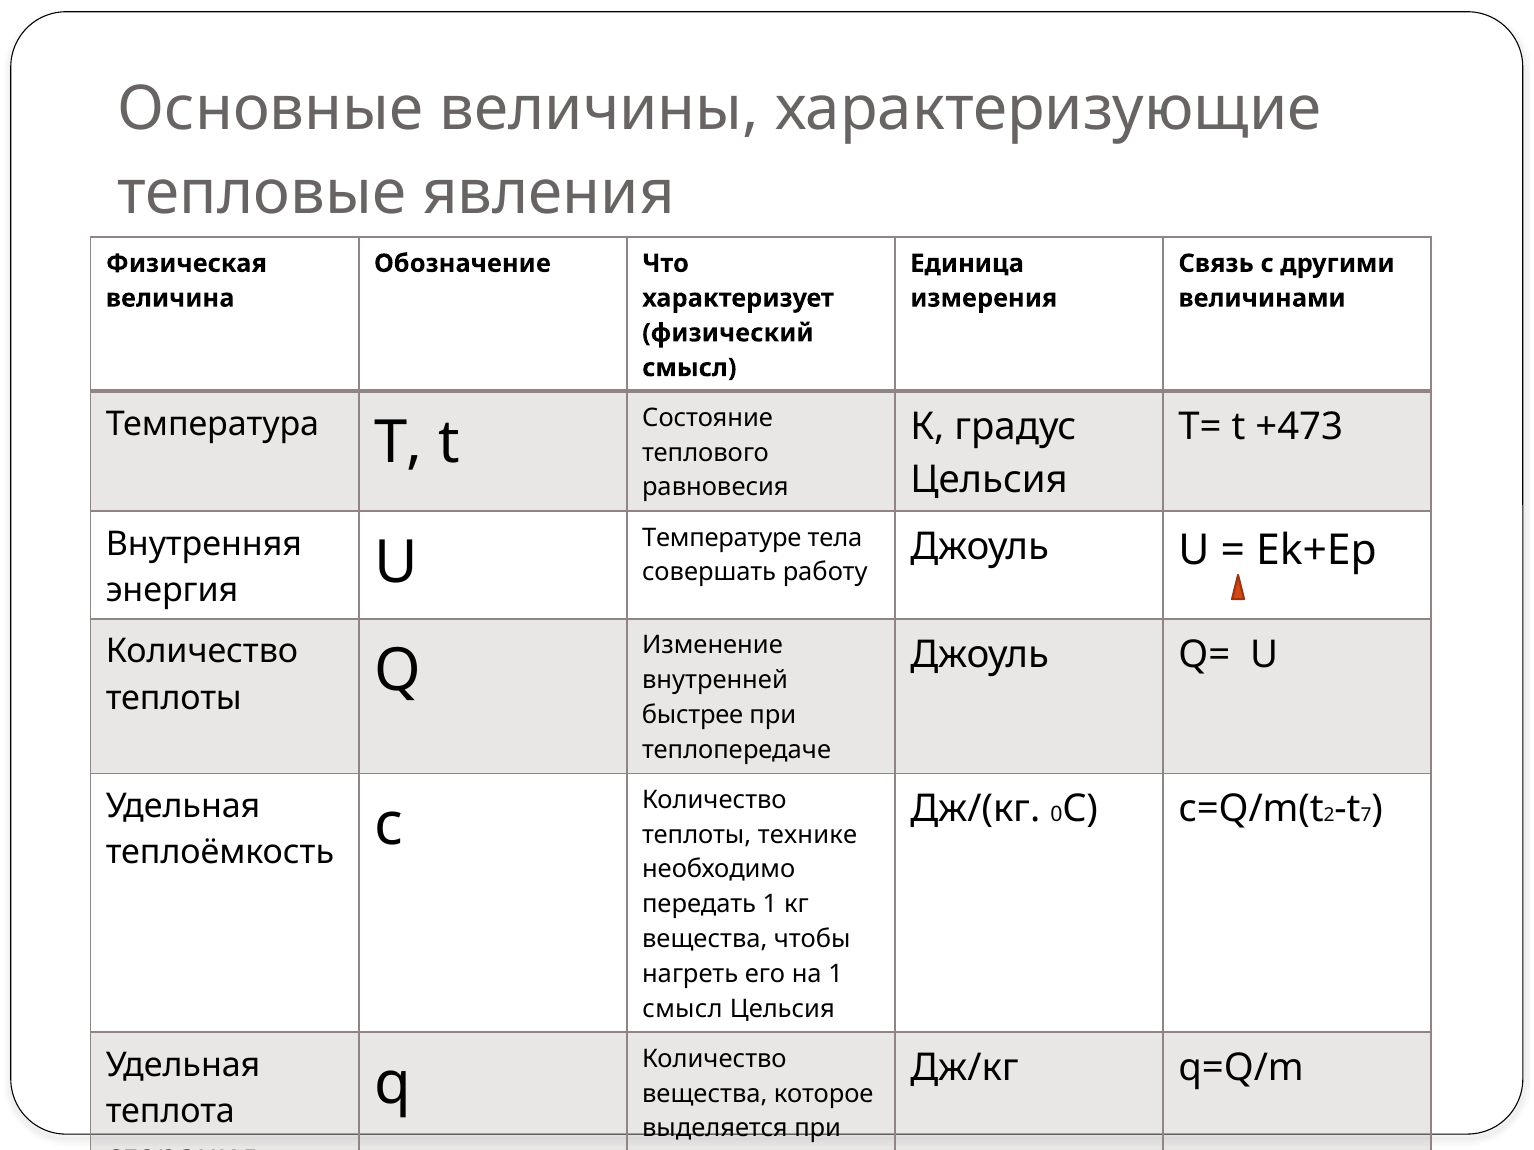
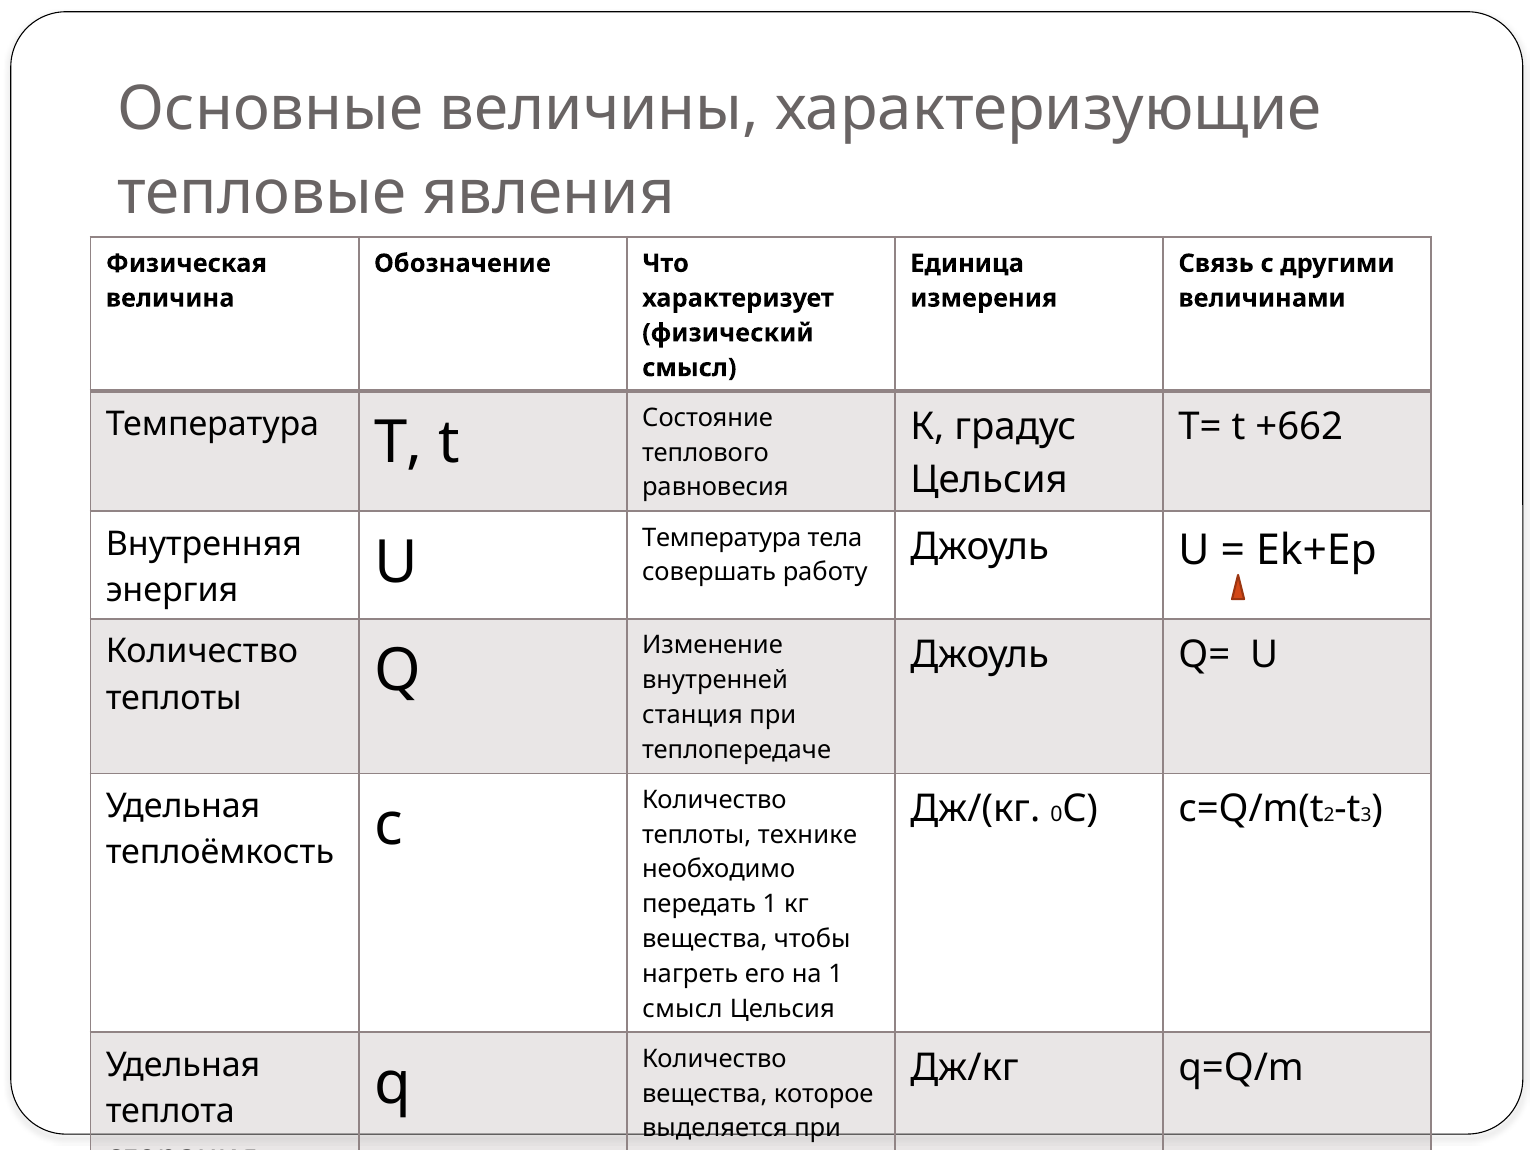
+473: +473 -> +662 (1299, 427)
Температуре: Температуре -> Температура (722, 538)
быстрее: быстрее -> станция (692, 715)
7: 7 -> 3 (1366, 816)
